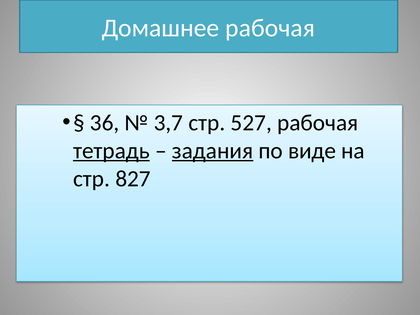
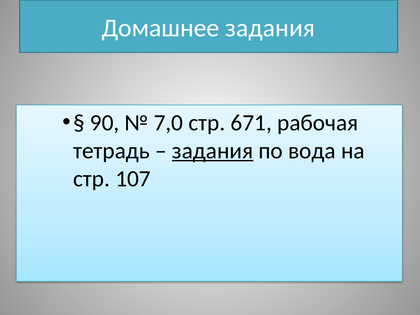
Домашнее рабочая: рабочая -> задания (270, 28)
36: 36 -> 90 (105, 123)
3,7: 3,7 -> 7,0 (168, 123)
527: 527 -> 671 (251, 123)
тетрадь underline: present -> none (111, 151)
виде: виде -> вода (312, 151)
827: 827 -> 107 (133, 179)
